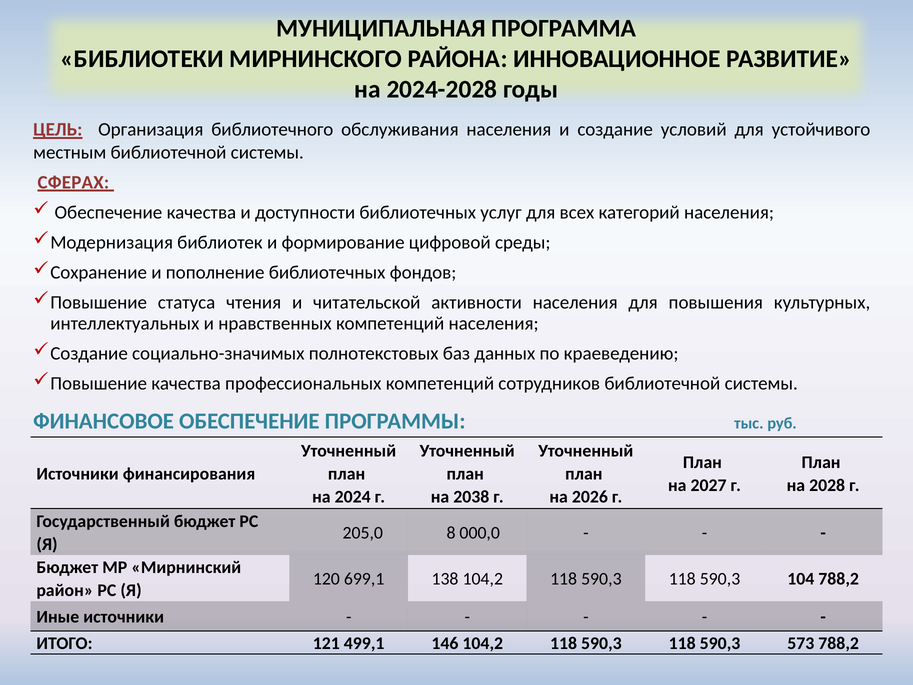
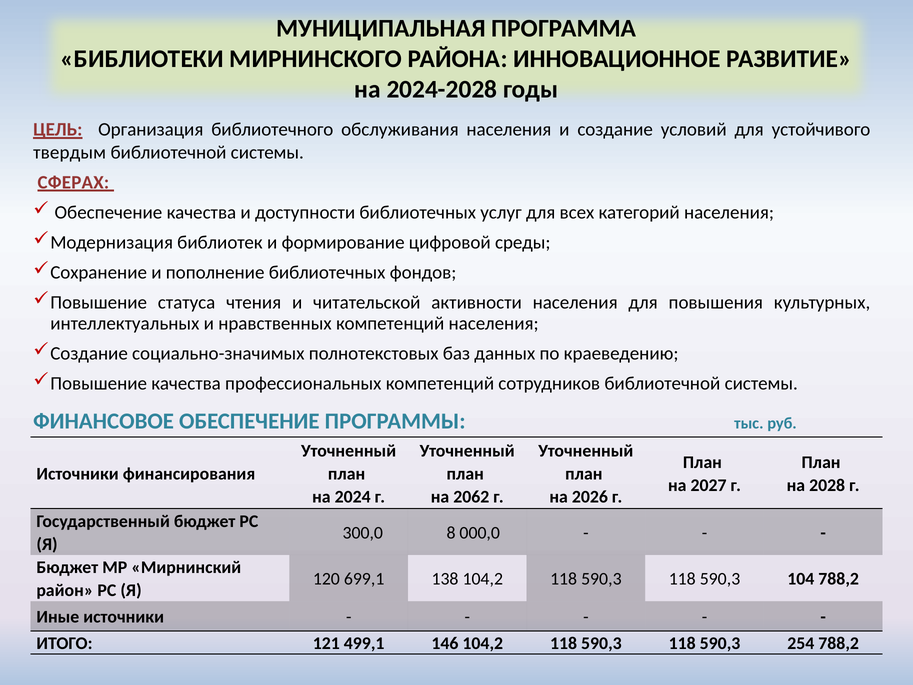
местным: местным -> твердым (70, 152)
2038: 2038 -> 2062 (471, 497)
205,0: 205,0 -> 300,0 (363, 533)
573: 573 -> 254 (801, 643)
